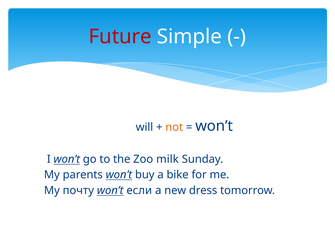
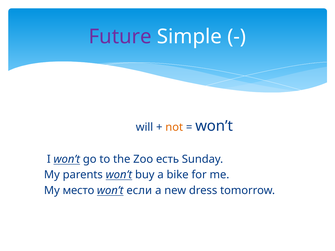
Future colour: red -> purple (120, 37)
milk: milk -> есть (168, 159)
почту: почту -> место (78, 191)
